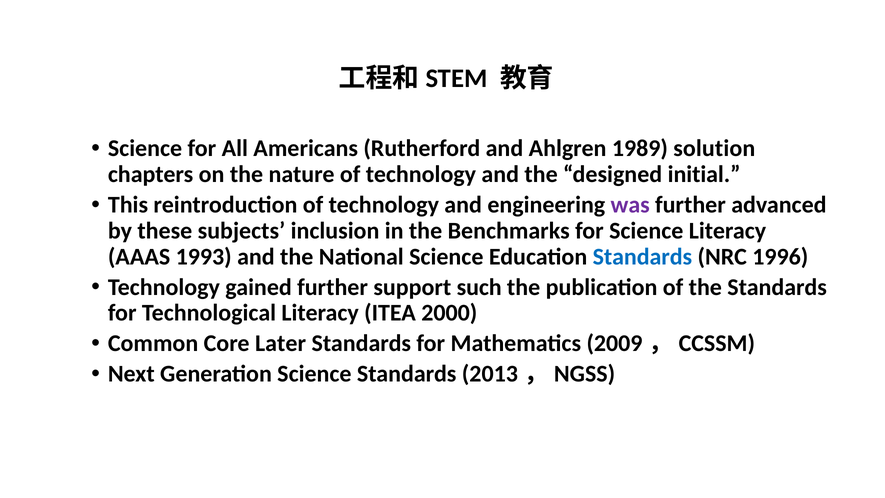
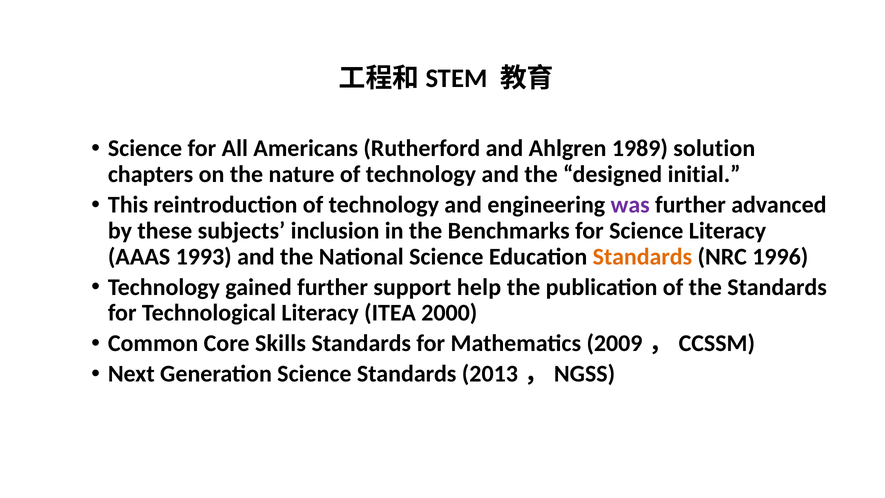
Standards colour: blue -> orange (642, 257)
such: such -> help (479, 287)
Later: Later -> Skills (280, 343)
